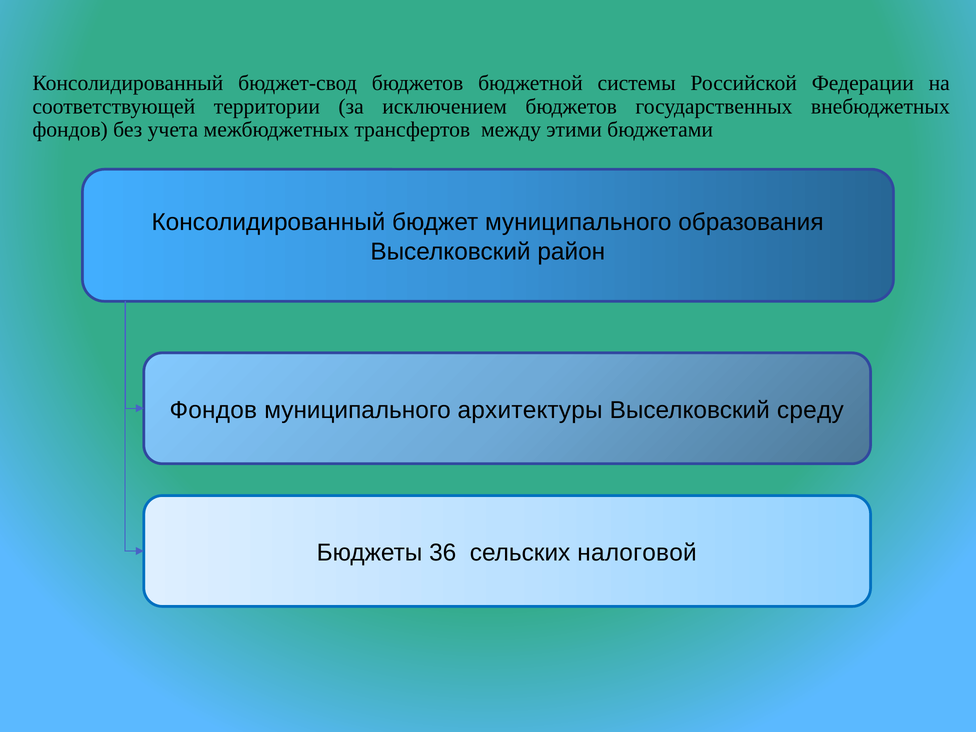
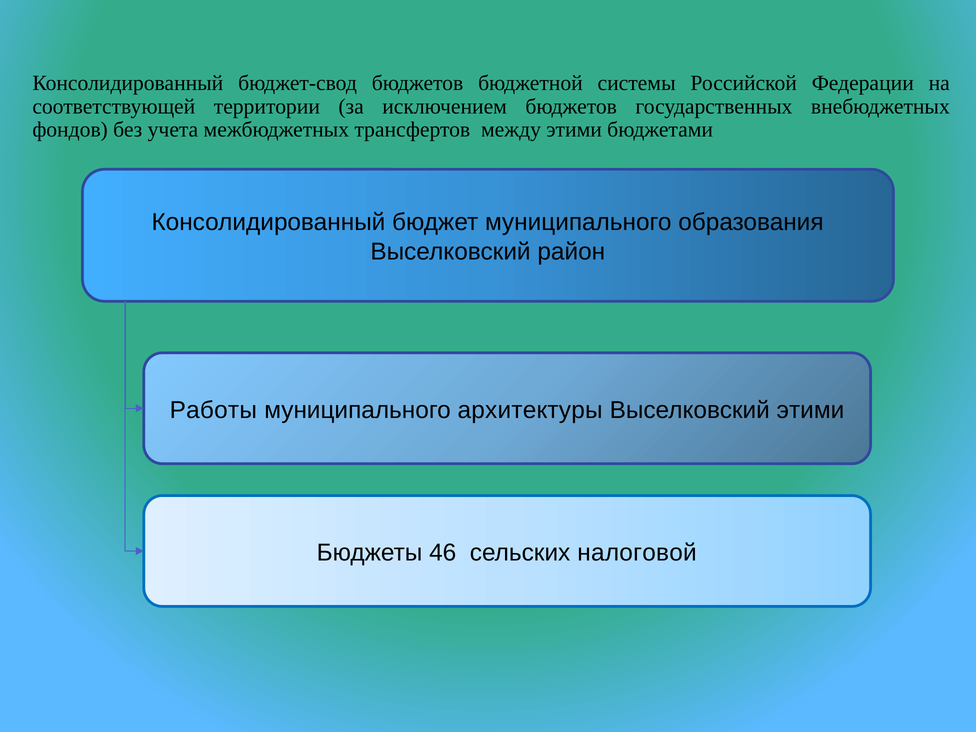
Фондов: Фондов -> Работы (213, 410)
Выселковский среду: среду -> этими (810, 410)
36: 36 -> 46 (443, 553)
